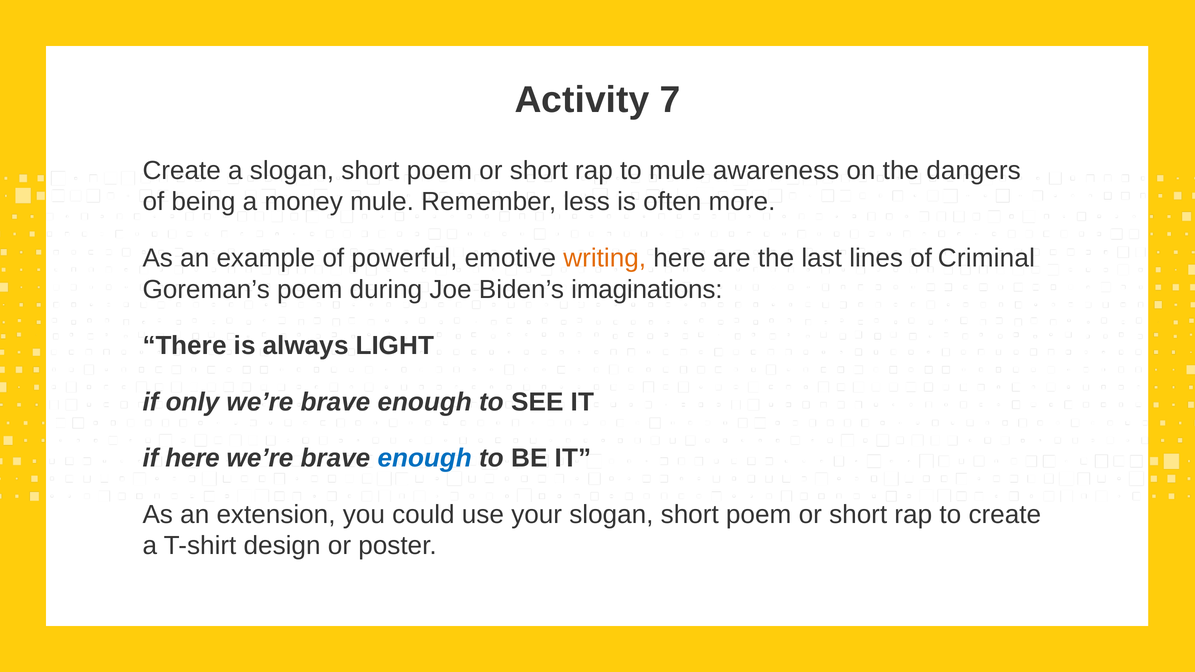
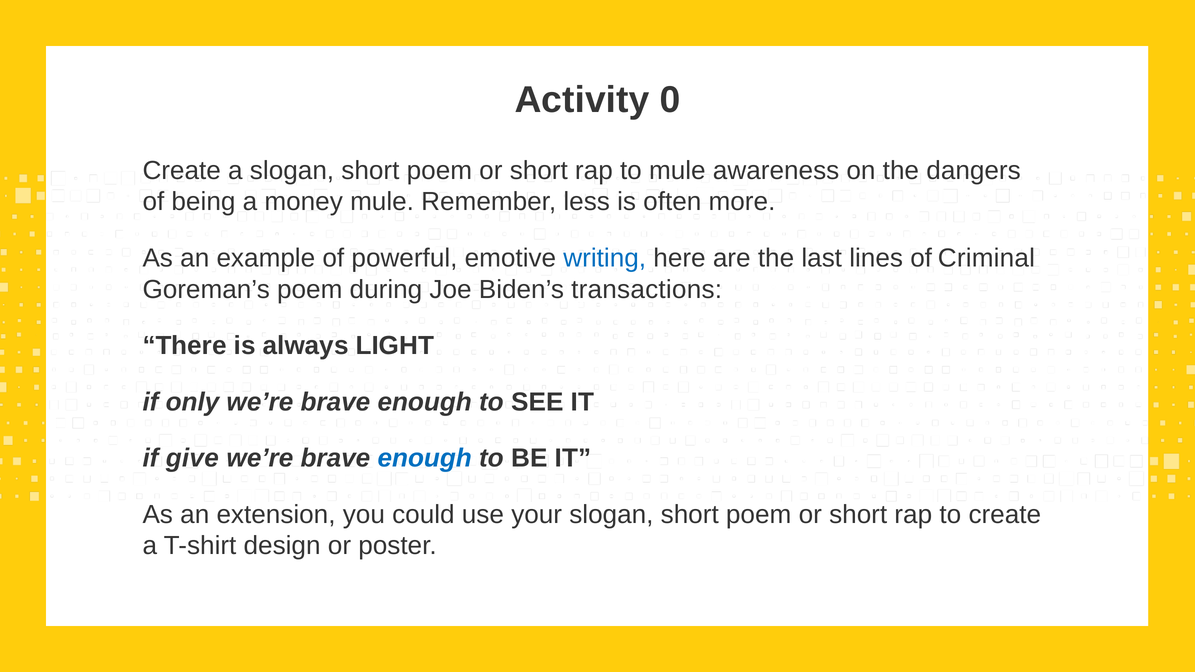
7: 7 -> 0 (670, 100)
writing colour: orange -> blue (605, 258)
imaginations: imaginations -> transactions (647, 290)
if here: here -> give (192, 458)
